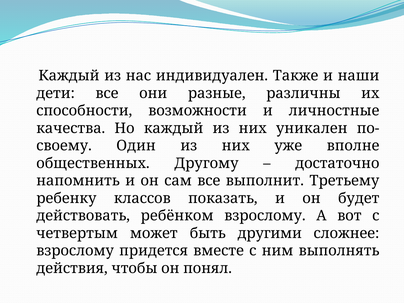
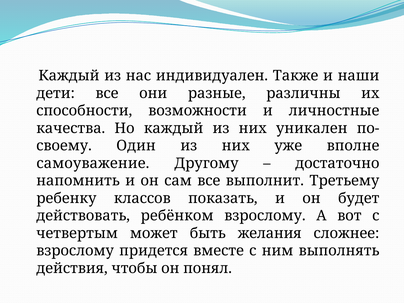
общественных: общественных -> самоуважение (93, 163)
другими: другими -> желания (270, 233)
